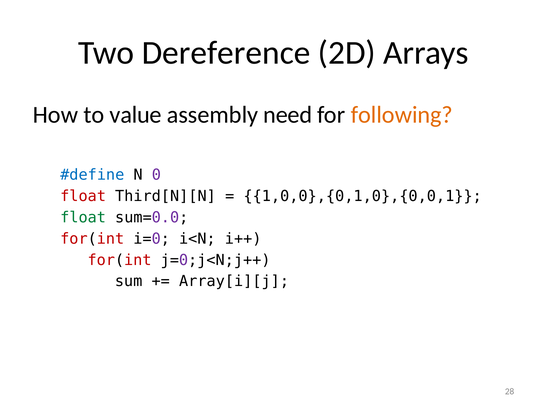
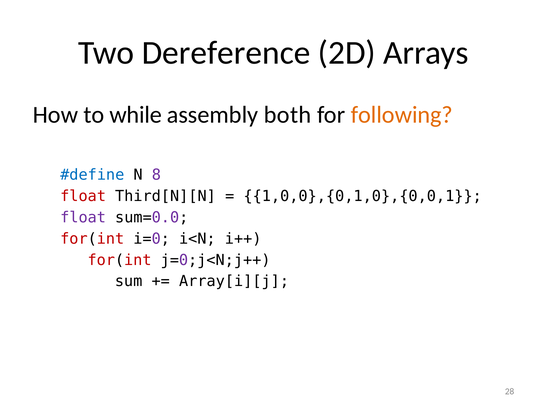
value: value -> while (136, 115)
need: need -> both (288, 115)
0: 0 -> 8 (156, 175)
float colour: green -> purple (83, 218)
